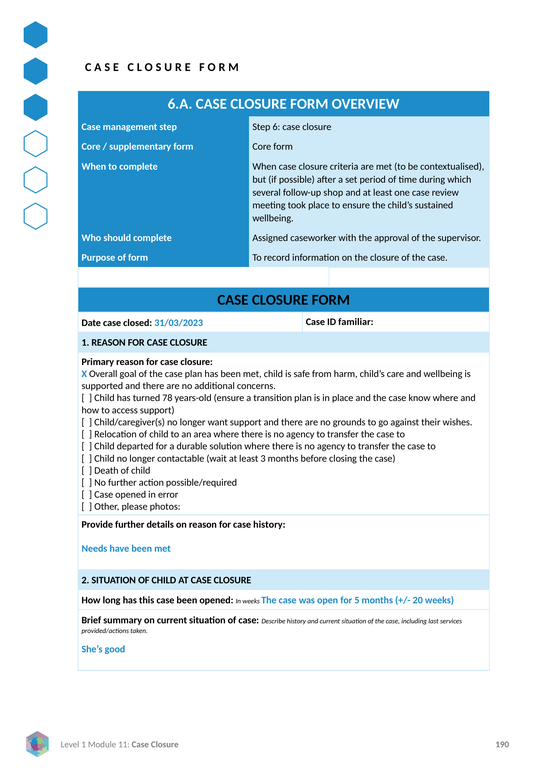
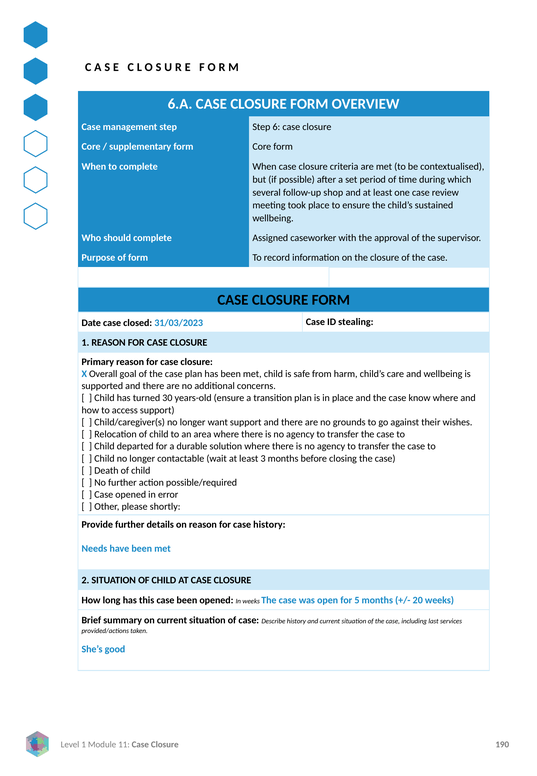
familiar: familiar -> stealing (356, 322)
78: 78 -> 30 (167, 398)
photos: photos -> shortly (165, 506)
